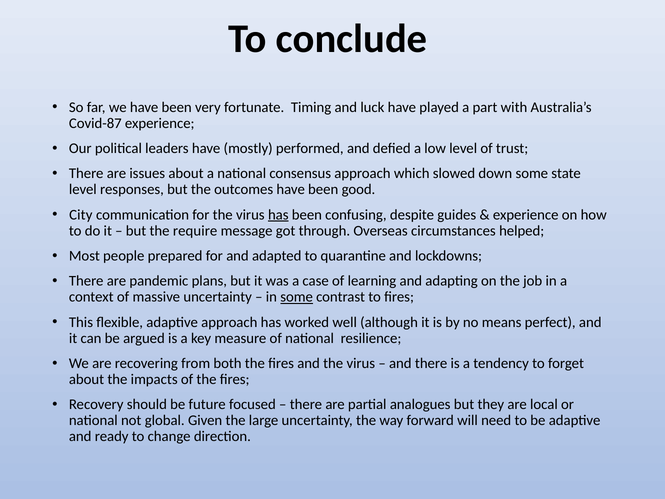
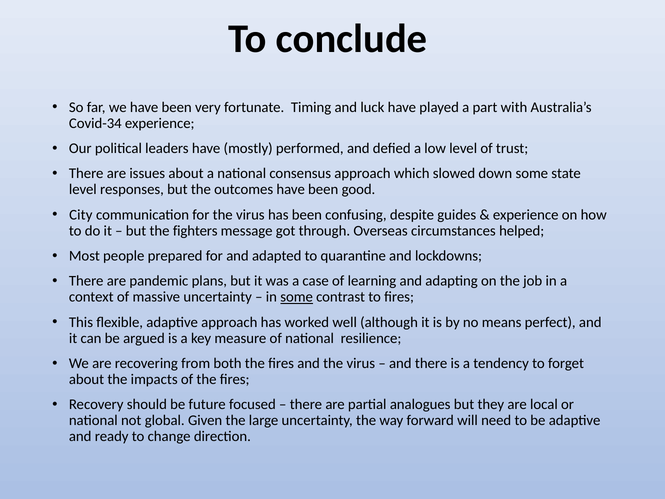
Covid-87: Covid-87 -> Covid-34 (95, 123)
has underline: present -> none (278, 215)
require: require -> fighters (195, 231)
